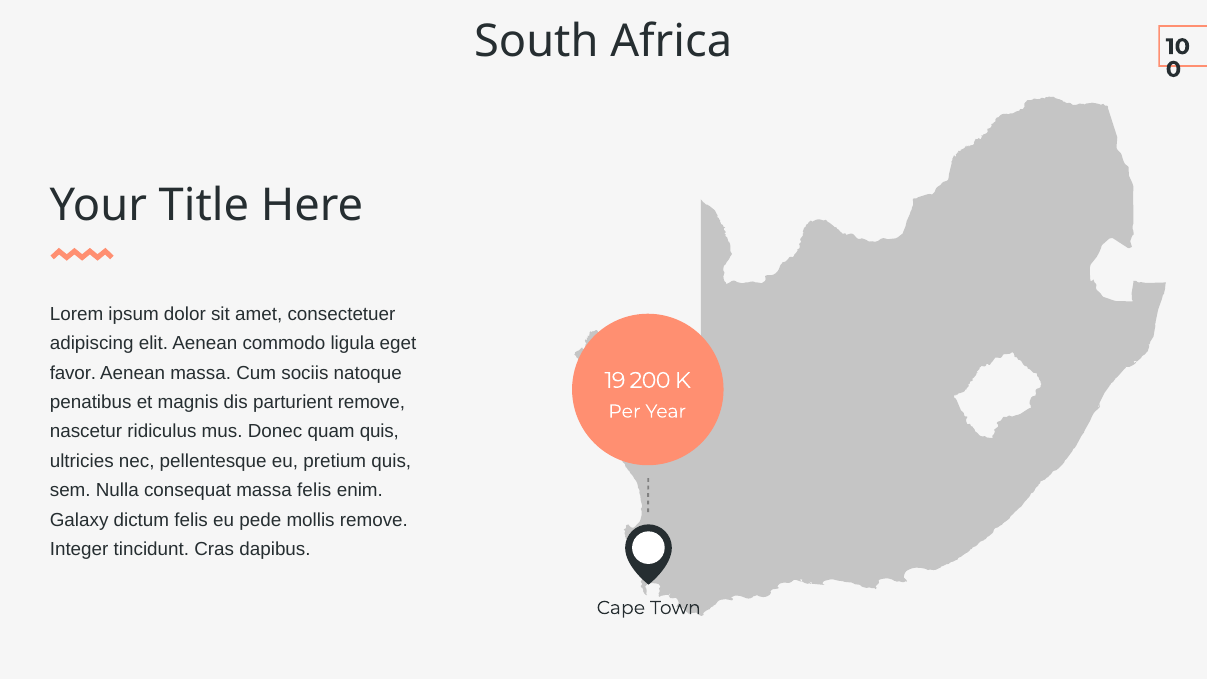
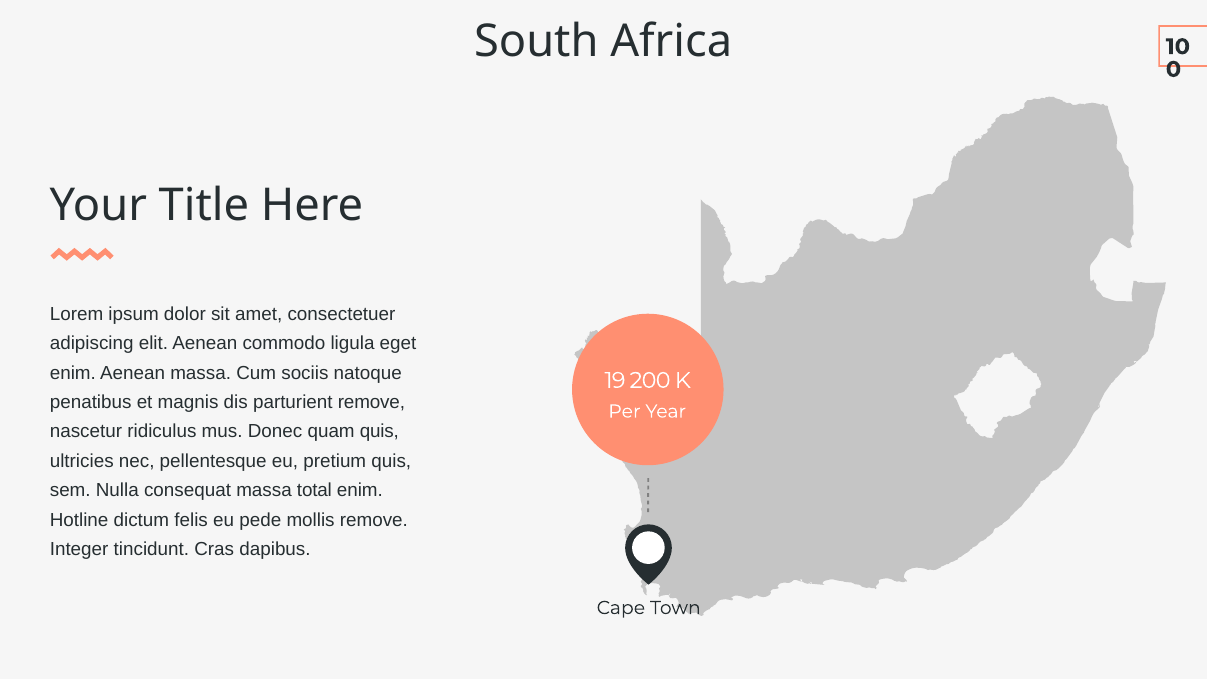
favor: favor -> enim (73, 373)
massa felis: felis -> total (314, 490)
Galaxy: Galaxy -> Hotline (79, 520)
